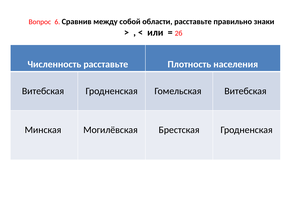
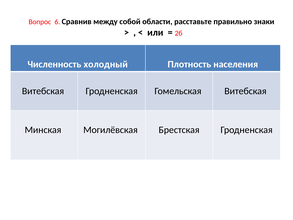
Численность расставьте: расставьте -> холодный (106, 64)
